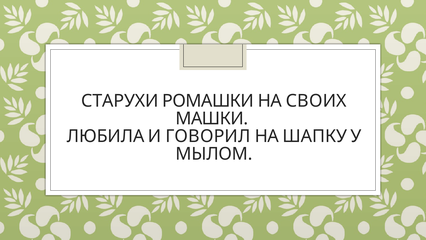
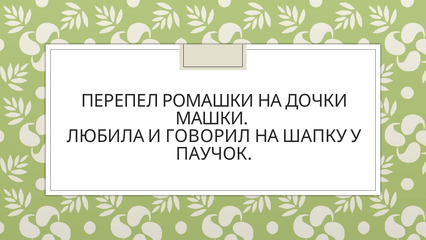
СТАРУХИ: СТАРУХИ -> ПЕРЕПЕЛ (120, 101)
СВОИХ: СВОИХ -> ДОЧКИ (316, 101)
МЫЛОМ: МЫЛОМ -> ПАУЧОК (214, 154)
